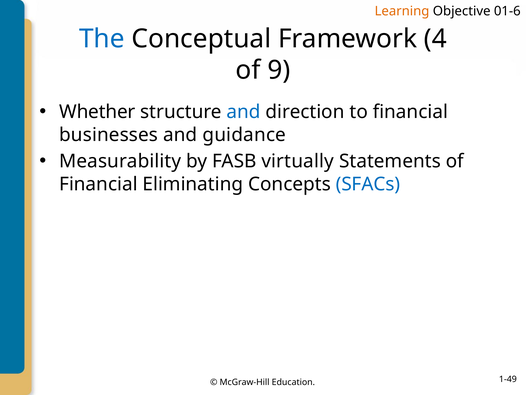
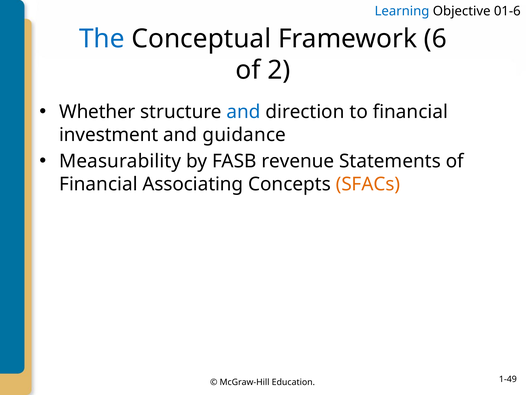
Learning colour: orange -> blue (402, 11)
4: 4 -> 6 (435, 39)
9: 9 -> 2 (279, 70)
businesses: businesses -> investment (109, 135)
virtually: virtually -> revenue (298, 161)
Eliminating: Eliminating -> Associating (193, 184)
SFACs colour: blue -> orange (368, 184)
